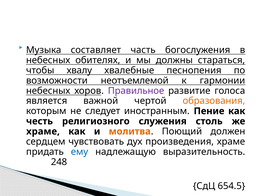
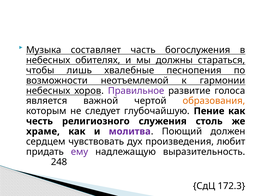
хвалу: хвалу -> лишь (79, 70)
иностранным: иностранным -> глубочайшую (157, 111)
молитва colour: orange -> purple (130, 131)
произведения храме: храме -> любит (231, 141)
ему colour: blue -> purple (80, 152)
654.5: 654.5 -> 172.3 (231, 186)
